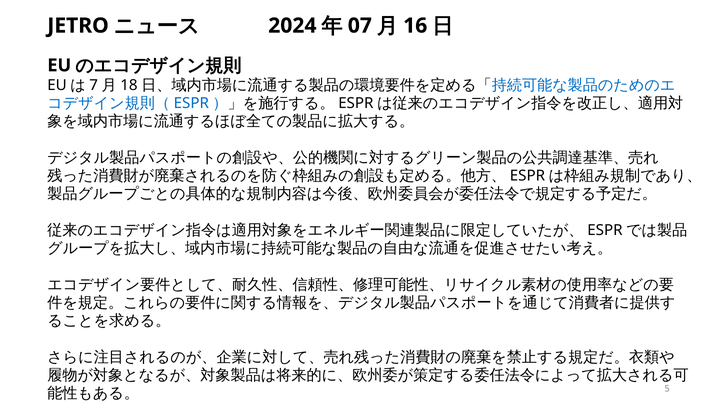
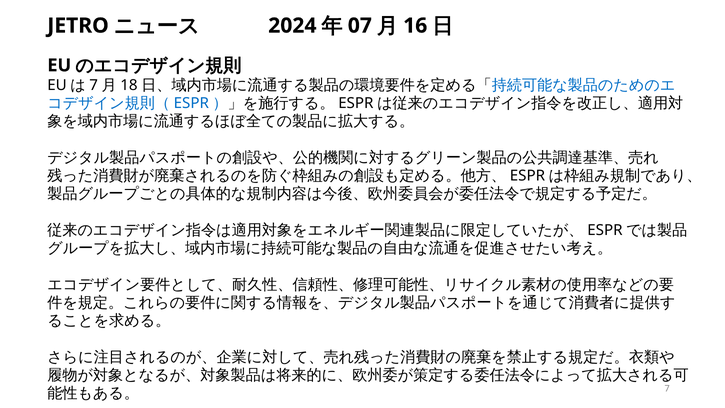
5: 5 -> 7 (667, 389)
